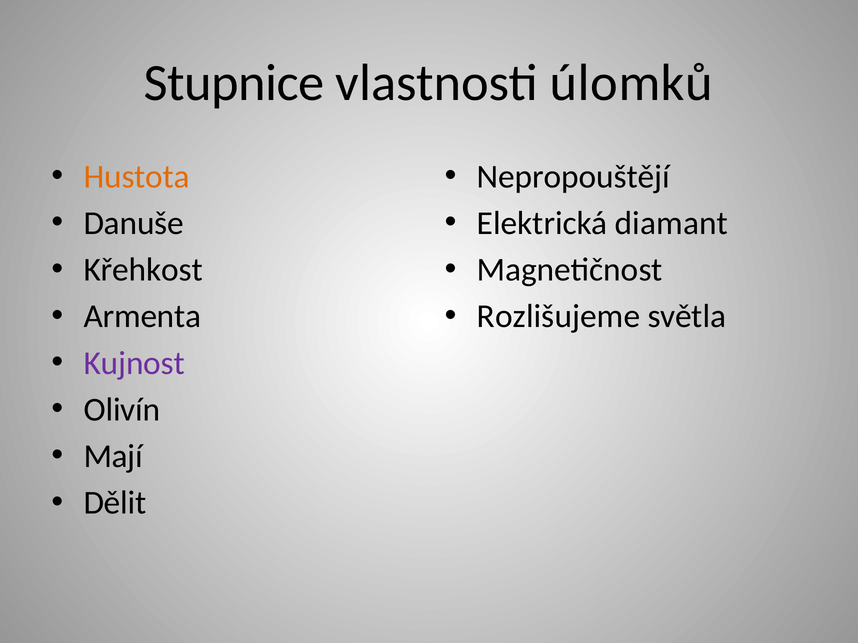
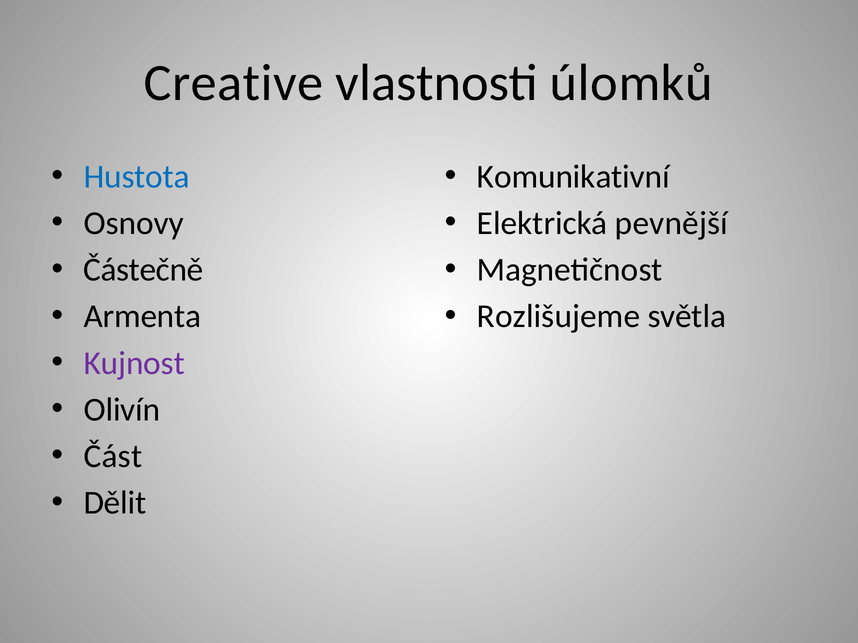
Stupnice: Stupnice -> Creative (233, 83)
Hustota colour: orange -> blue (137, 177)
Nepropouštějí: Nepropouštějí -> Komunikativní (573, 177)
Danuše: Danuše -> Osnovy (134, 223)
diamant: diamant -> pevnější (671, 223)
Křehkost: Křehkost -> Částečně (143, 270)
Mají: Mají -> Část (113, 457)
